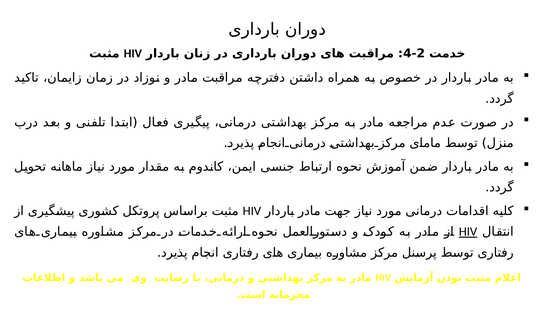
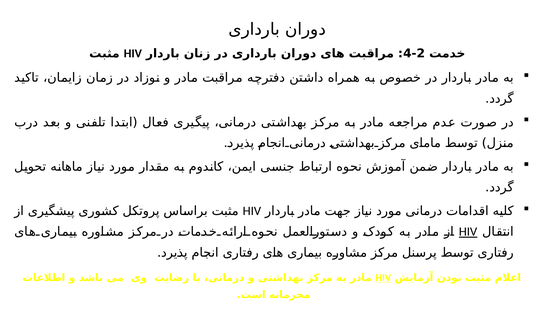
HIV underline: none -> present (383, 278)
